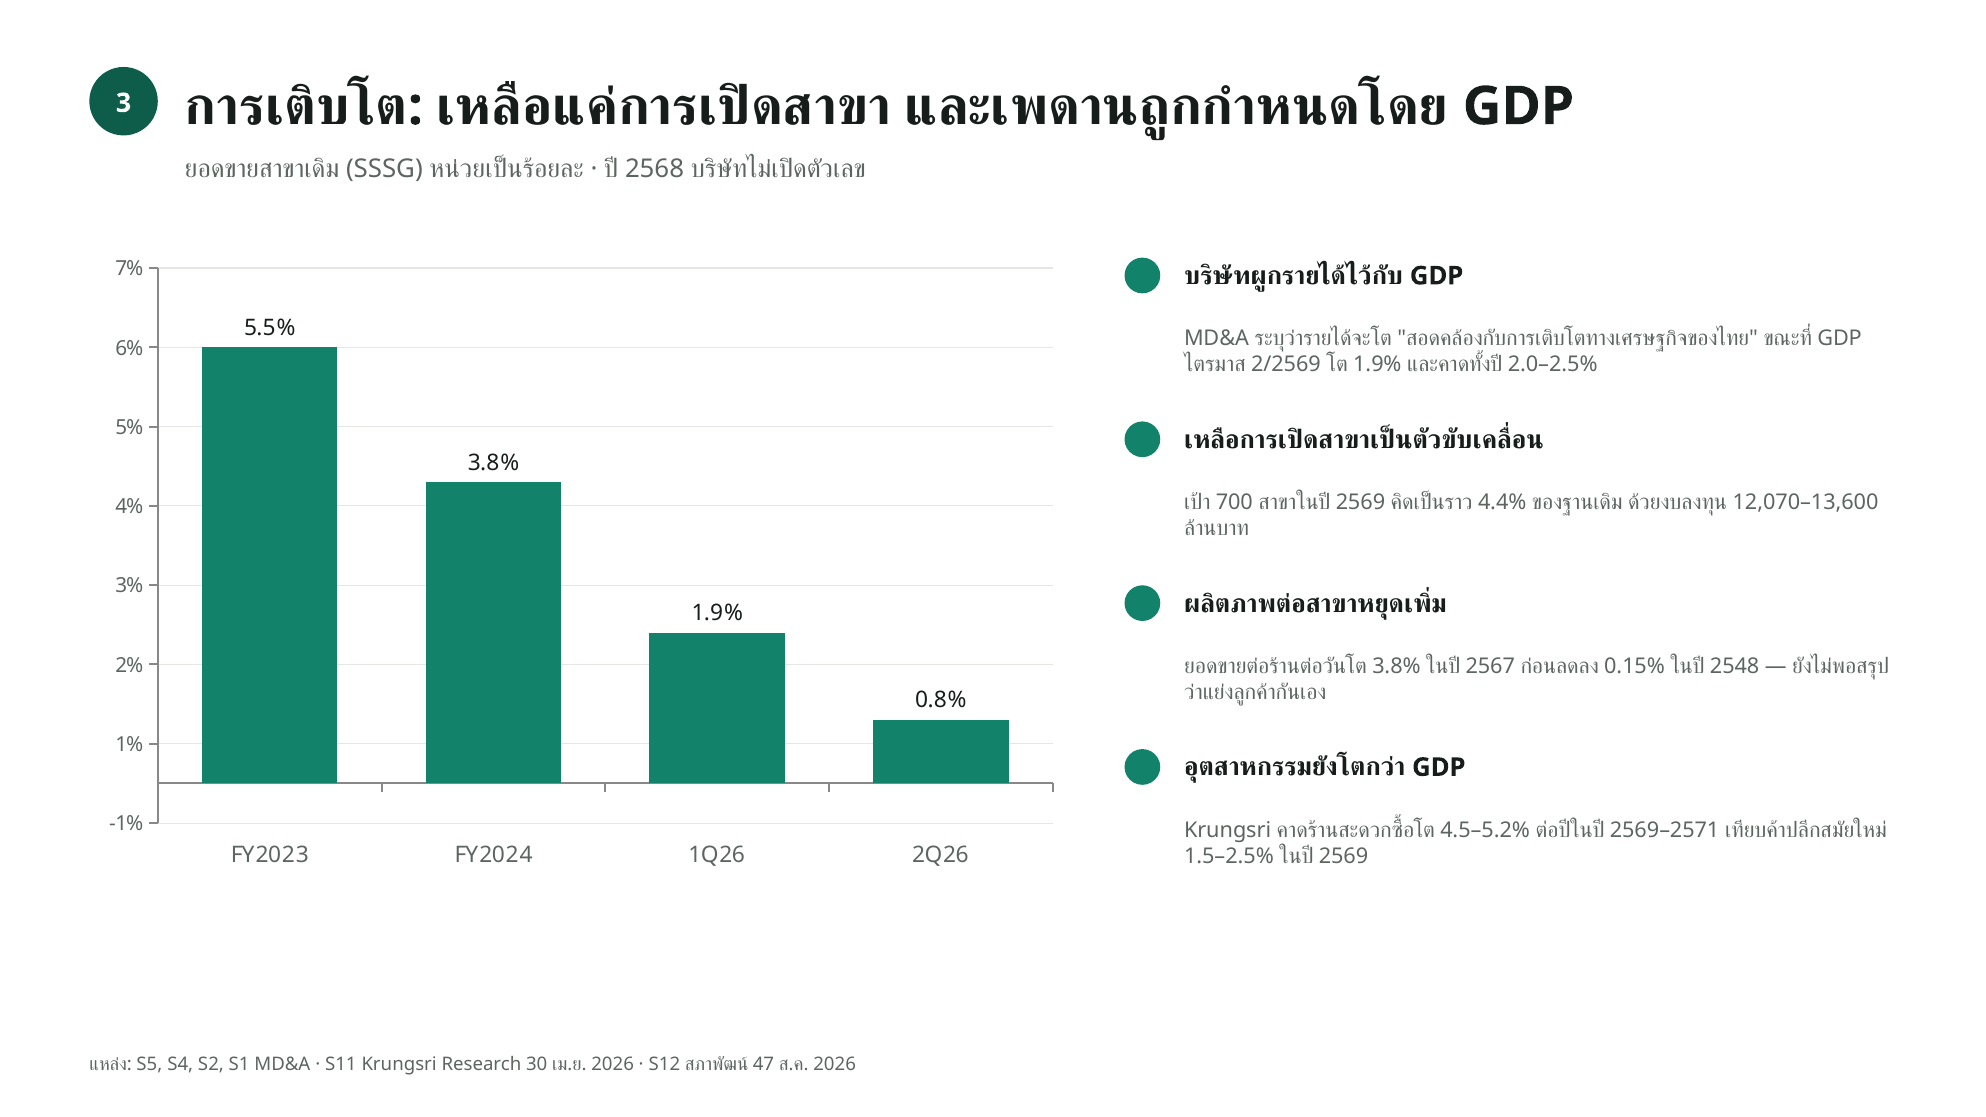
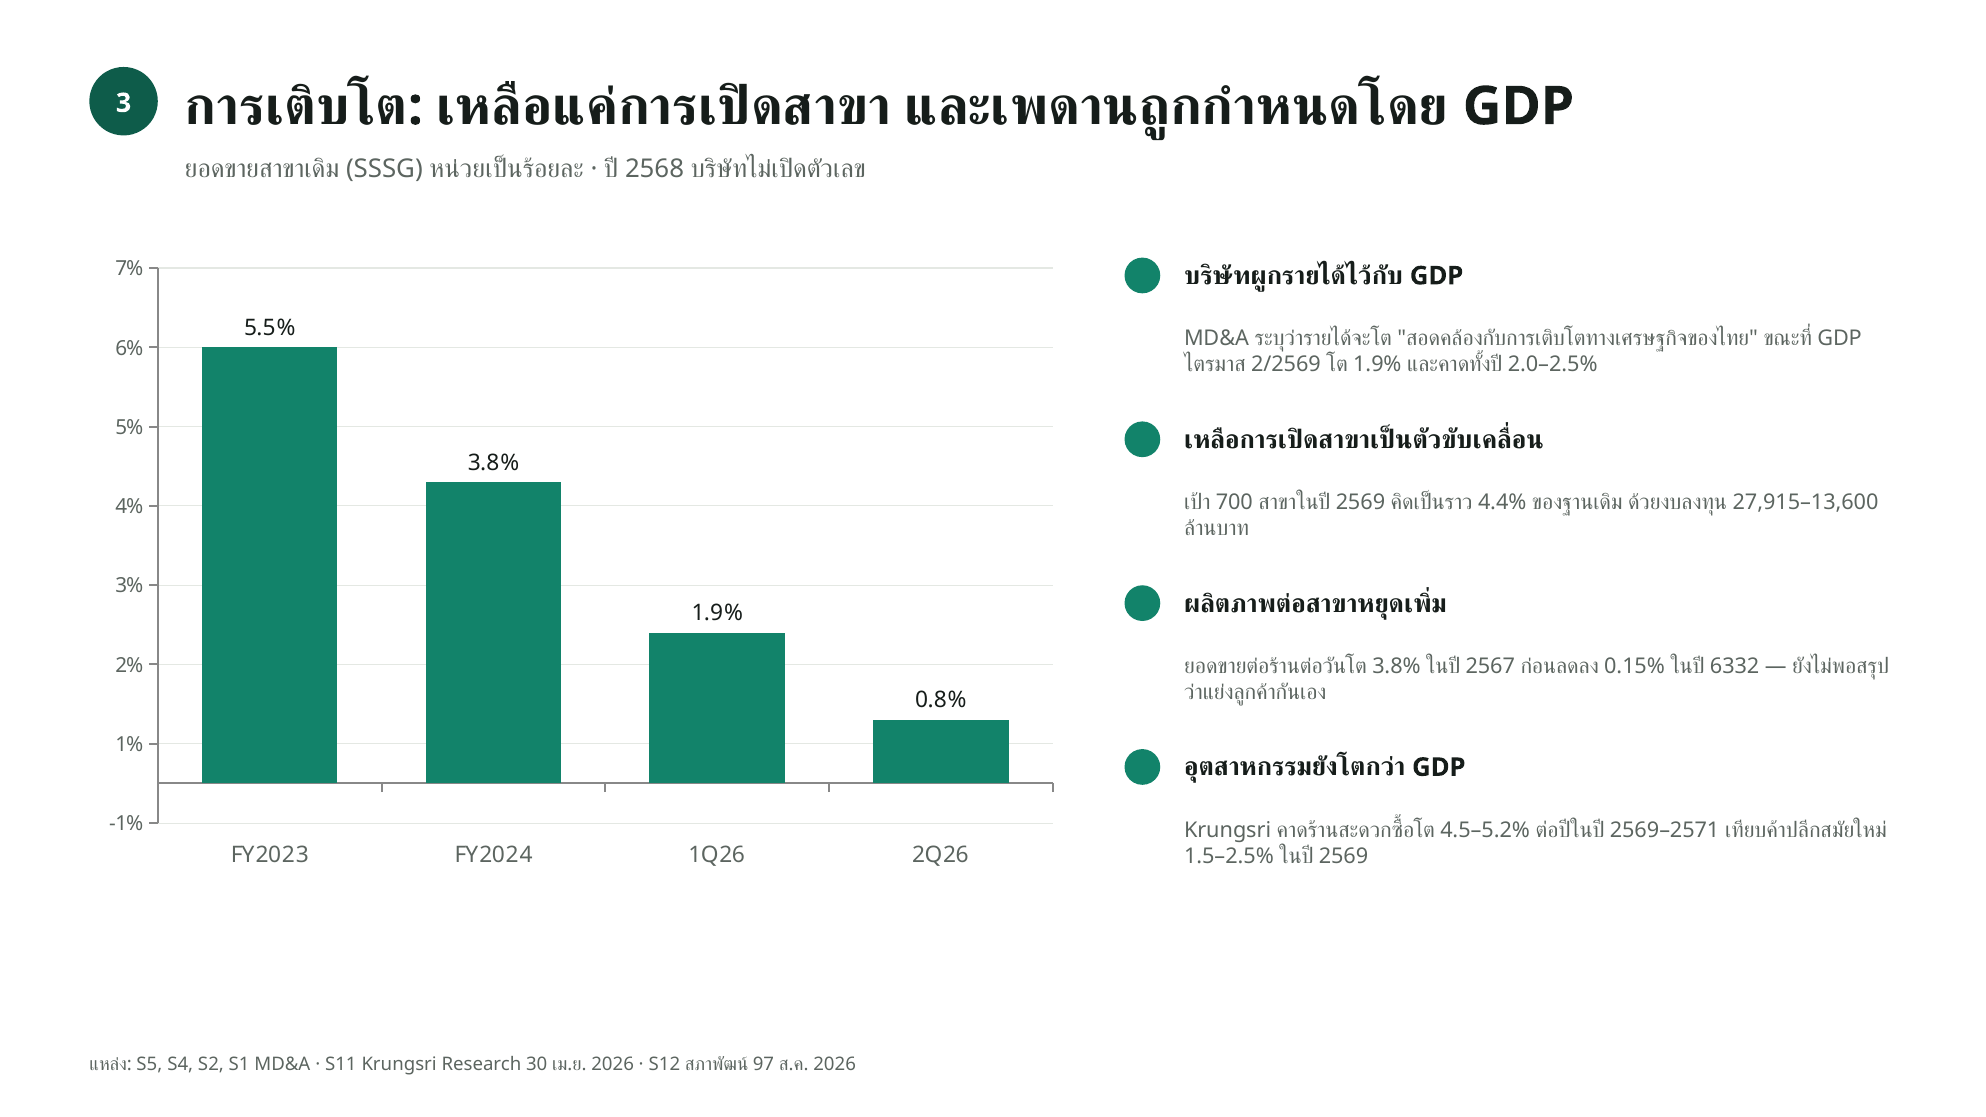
12,070–13,600: 12,070–13,600 -> 27,915–13,600 (1806, 502)
2548: 2548 -> 6332 (1735, 666)
47: 47 -> 97 (764, 1065)
